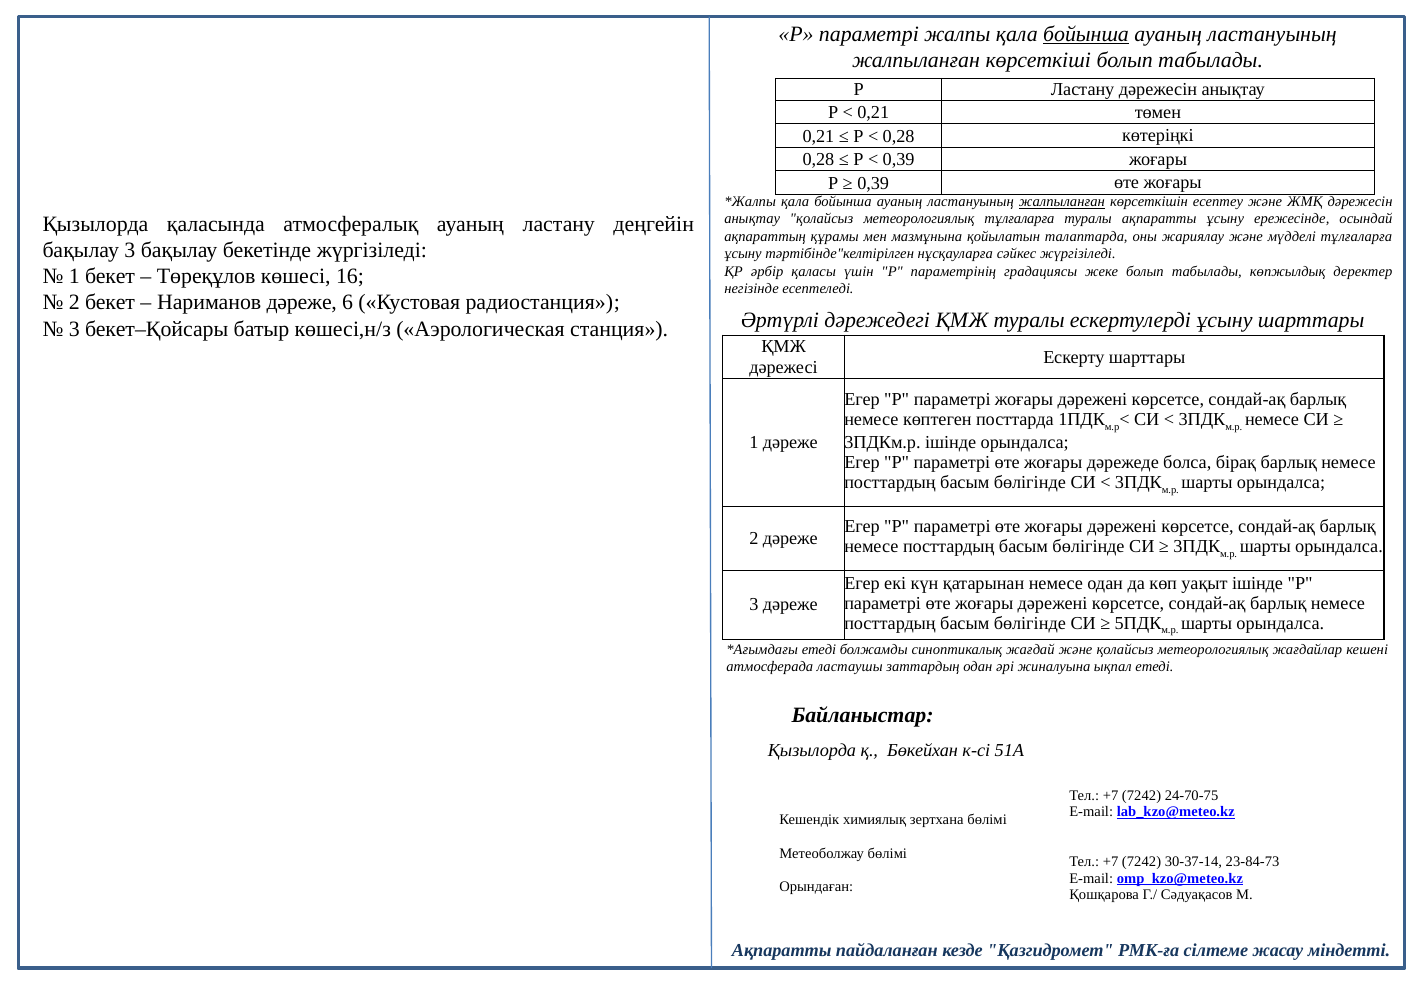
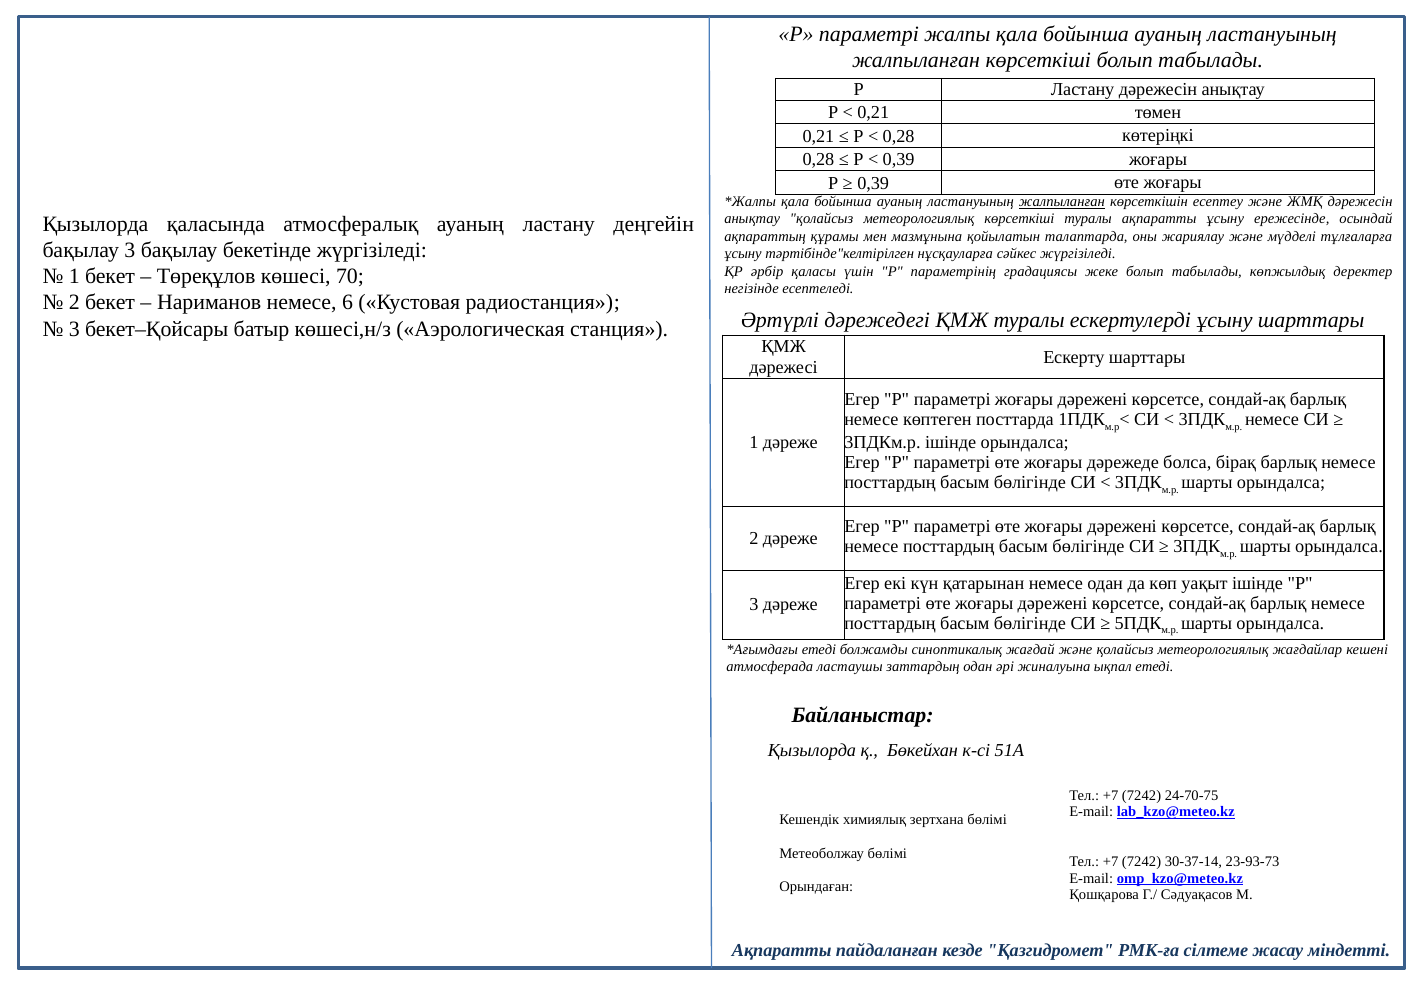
бойынша underline: present -> none (1086, 34)
метеорологиялық тұлғаларға: тұлғаларға -> көрсеткіші (1019, 219)
16: 16 -> 70 (350, 277)
Нариманов дәреже: дәреже -> немесе (302, 303)
23-84-73: 23-84-73 -> 23-93-73 (1253, 862)
